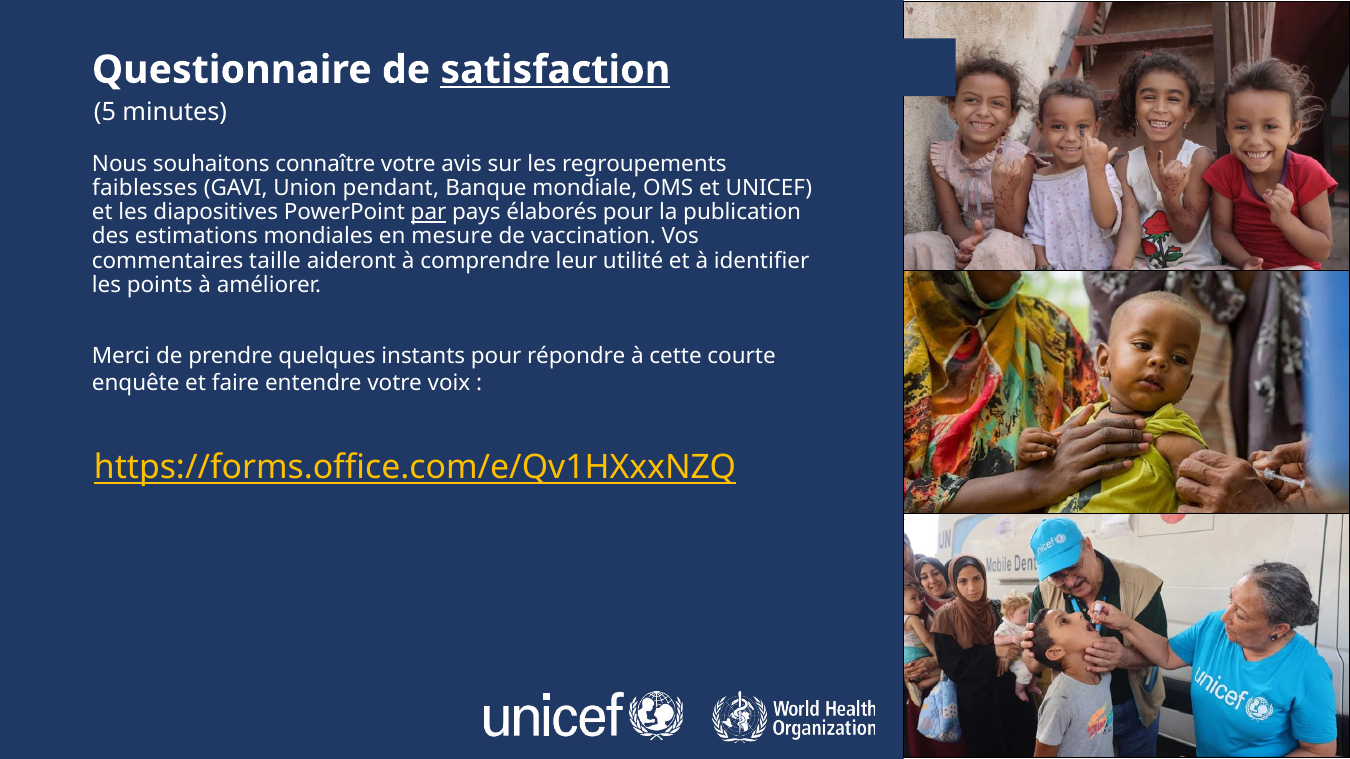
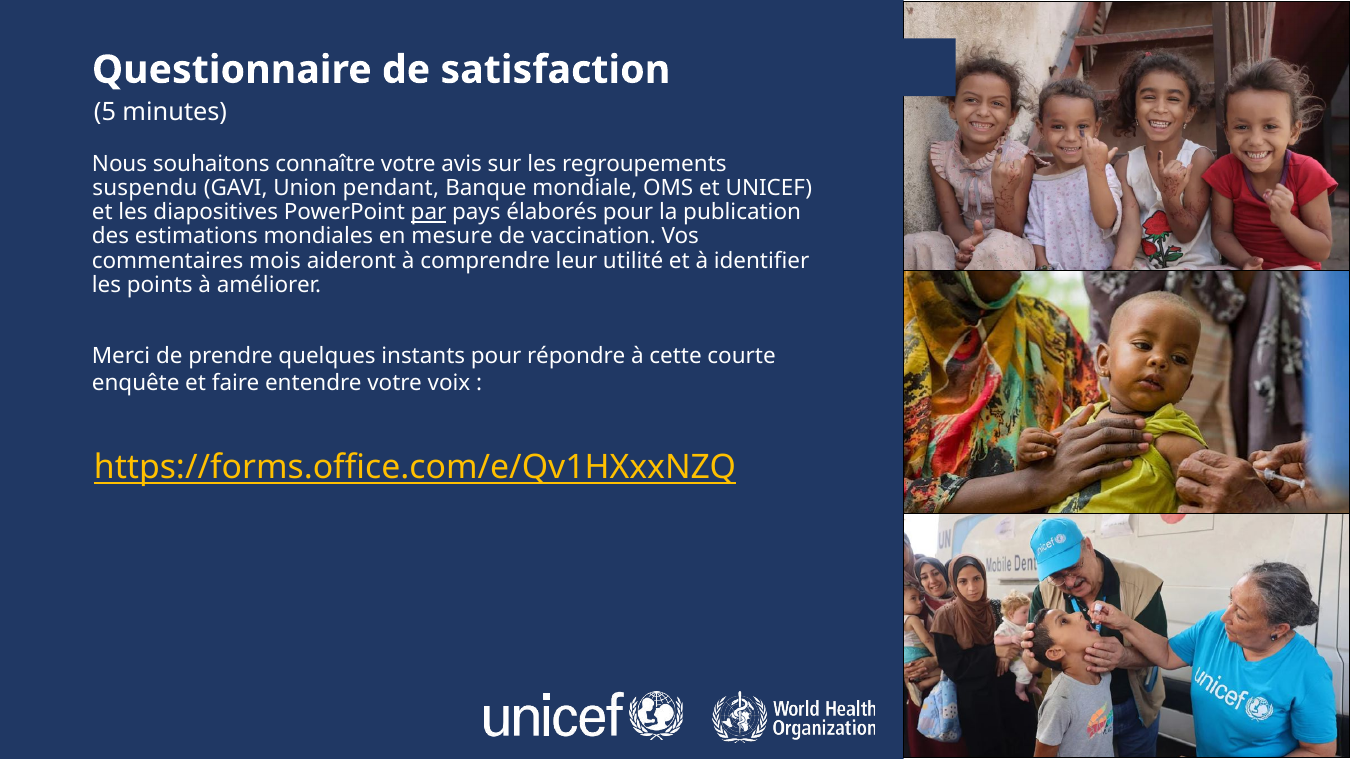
satisfaction underline: present -> none (555, 70)
faiblesses: faiblesses -> suspendu (145, 188)
taille: taille -> mois (275, 261)
